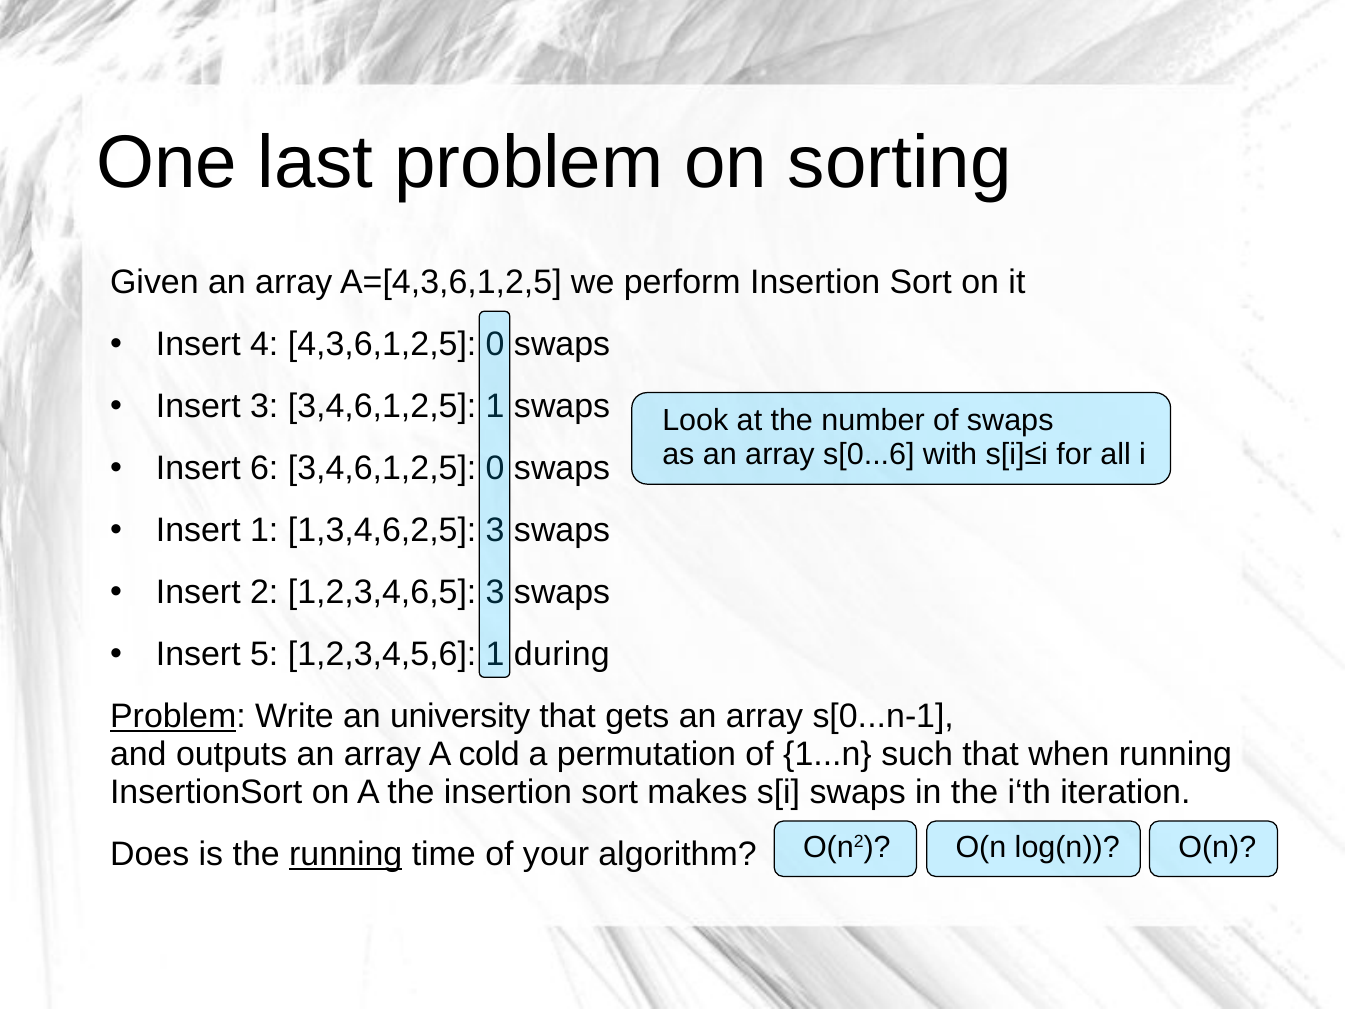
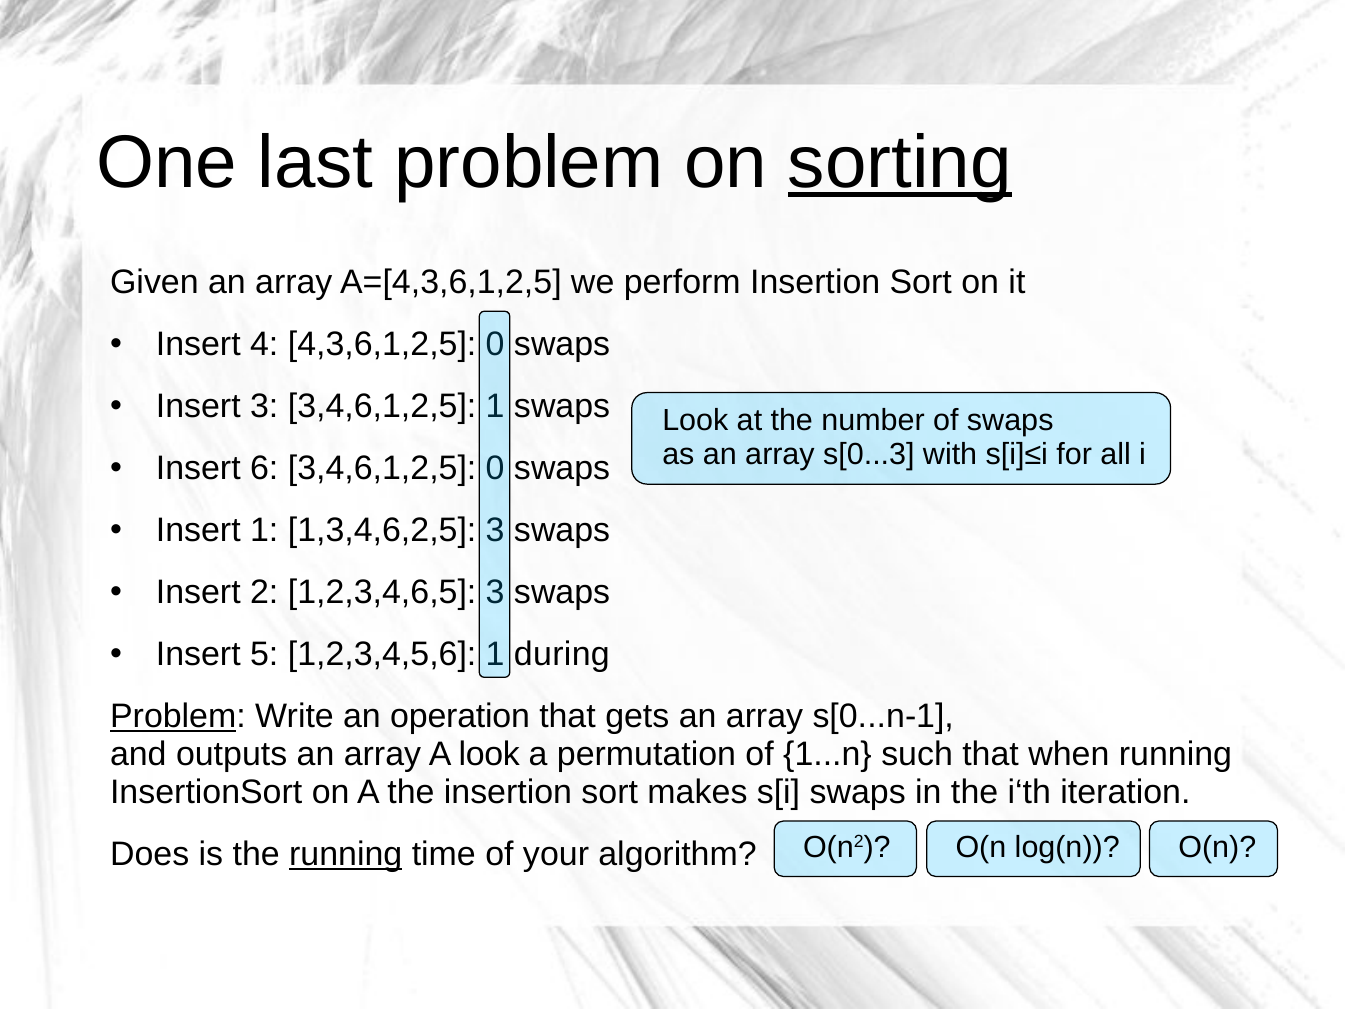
sorting underline: none -> present (900, 162)
s[0...6: s[0...6 -> s[0...3 (869, 454)
university: university -> operation (460, 716)
A cold: cold -> look (489, 754)
